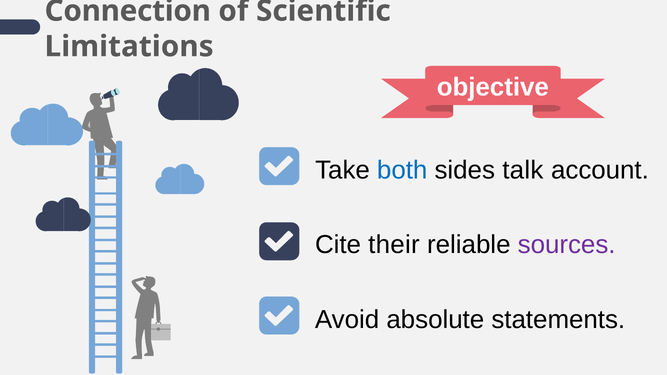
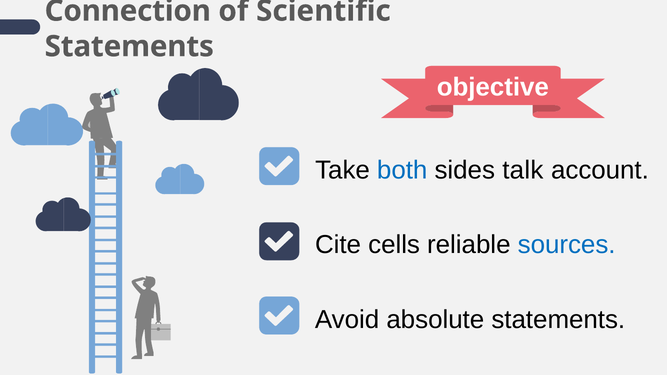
Limitations: Limitations -> Statements (129, 46)
their: their -> cells (394, 245)
sources colour: purple -> blue (567, 245)
